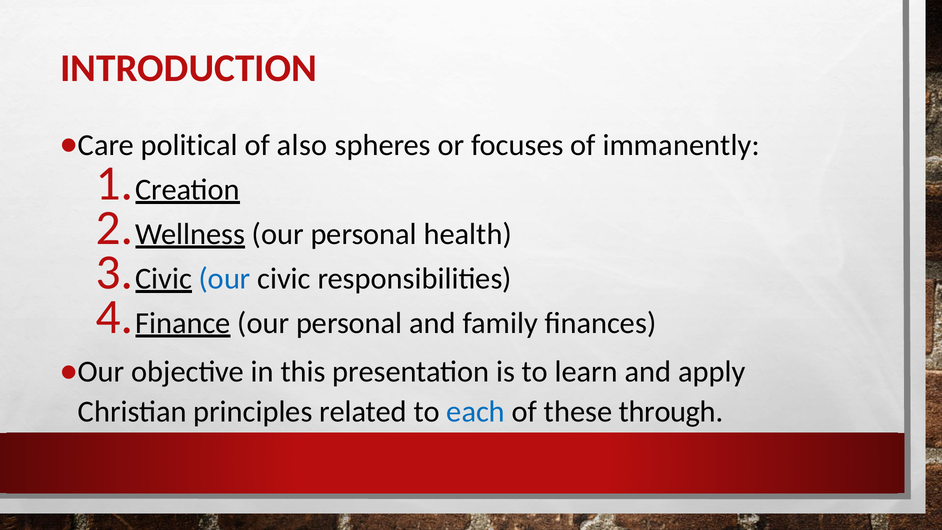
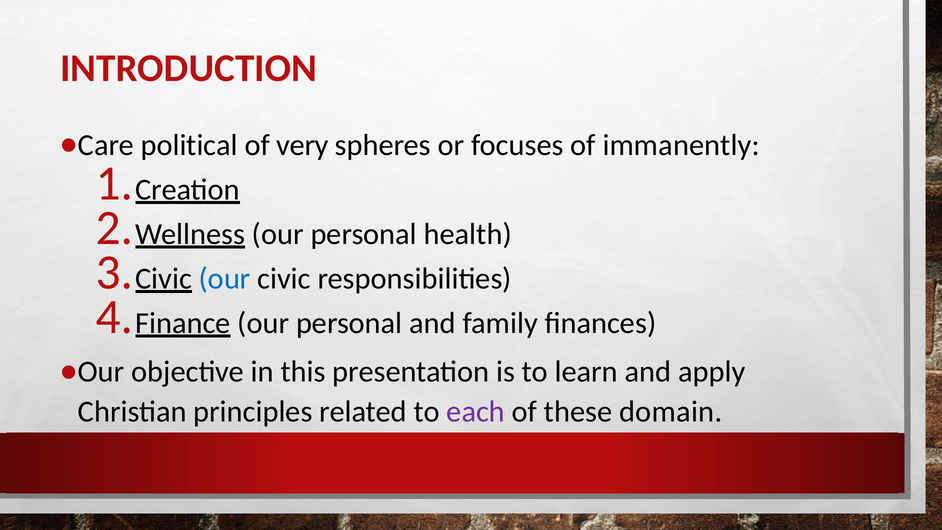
also: also -> very (302, 145)
each colour: blue -> purple (476, 412)
through: through -> domain (671, 412)
